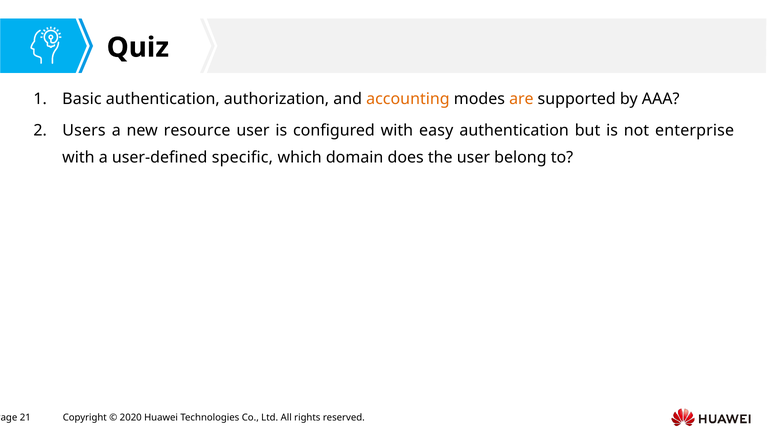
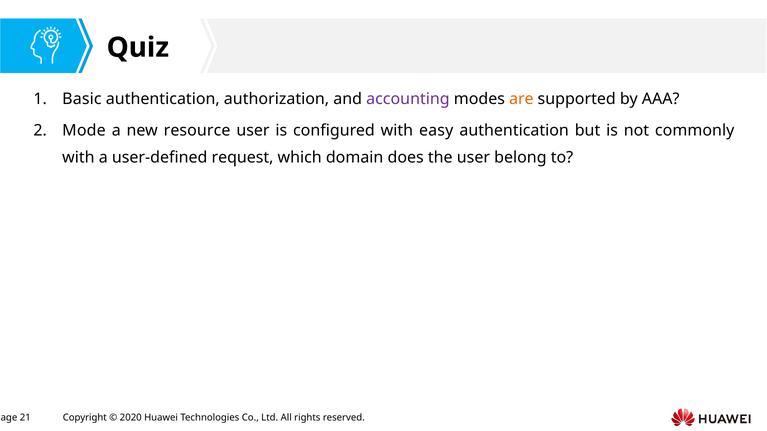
accounting colour: orange -> purple (408, 99)
Users: Users -> Mode (84, 131)
enterprise: enterprise -> commonly (695, 131)
specific: specific -> request (243, 158)
